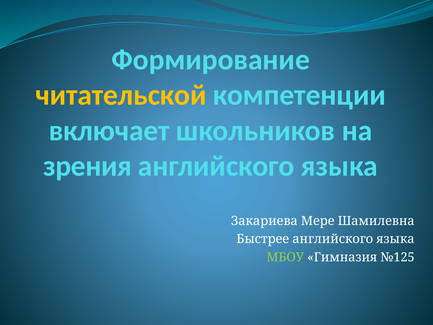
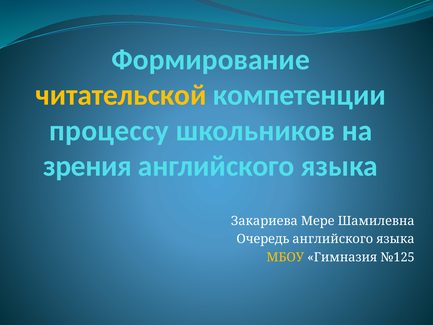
включает: включает -> процессу (109, 131)
Быстрее: Быстрее -> Очередь (263, 239)
МБОУ colour: light green -> yellow (285, 257)
